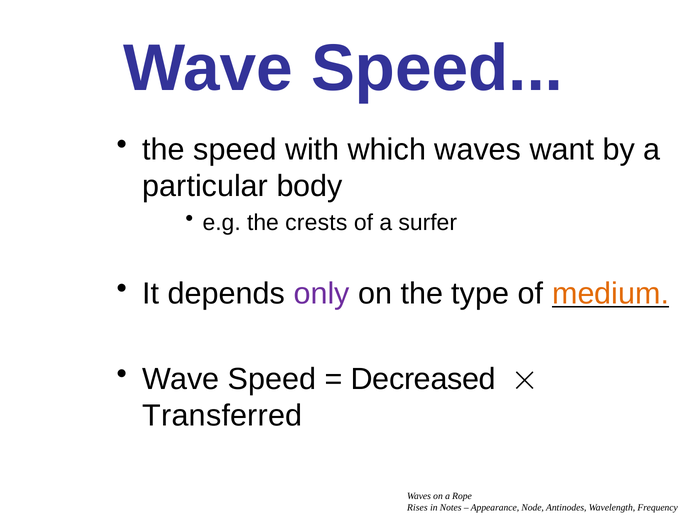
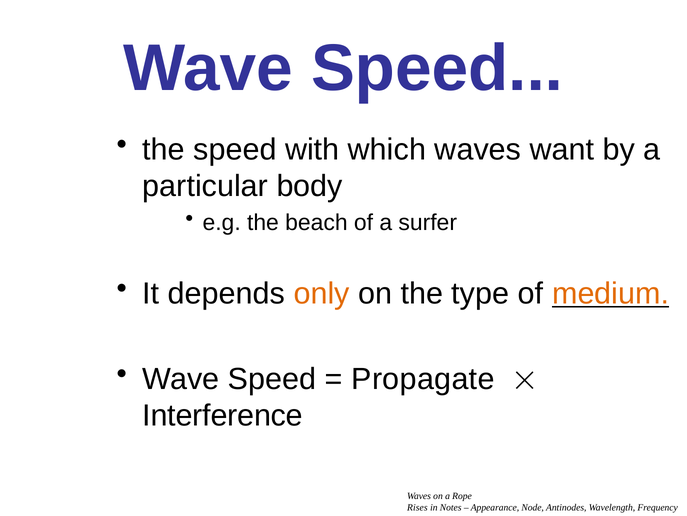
crests: crests -> beach (316, 222)
only colour: purple -> orange (322, 293)
Decreased: Decreased -> Propagate (423, 379)
Transferred: Transferred -> Interference (223, 415)
